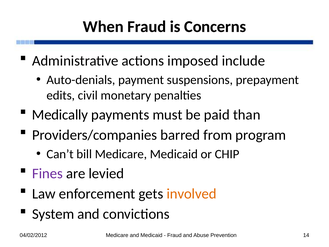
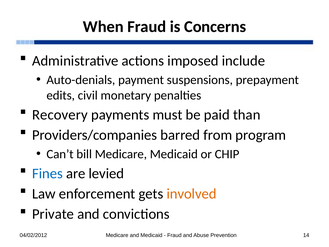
Medically: Medically -> Recovery (60, 115)
Fines colour: purple -> blue (47, 173)
System: System -> Private (53, 214)
